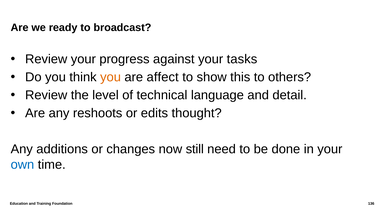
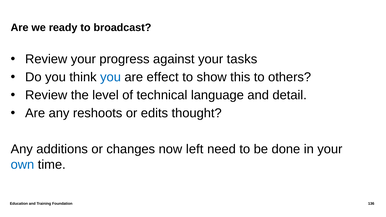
you colour: orange -> blue (111, 77)
affect: affect -> effect (163, 77)
still: still -> left (195, 149)
